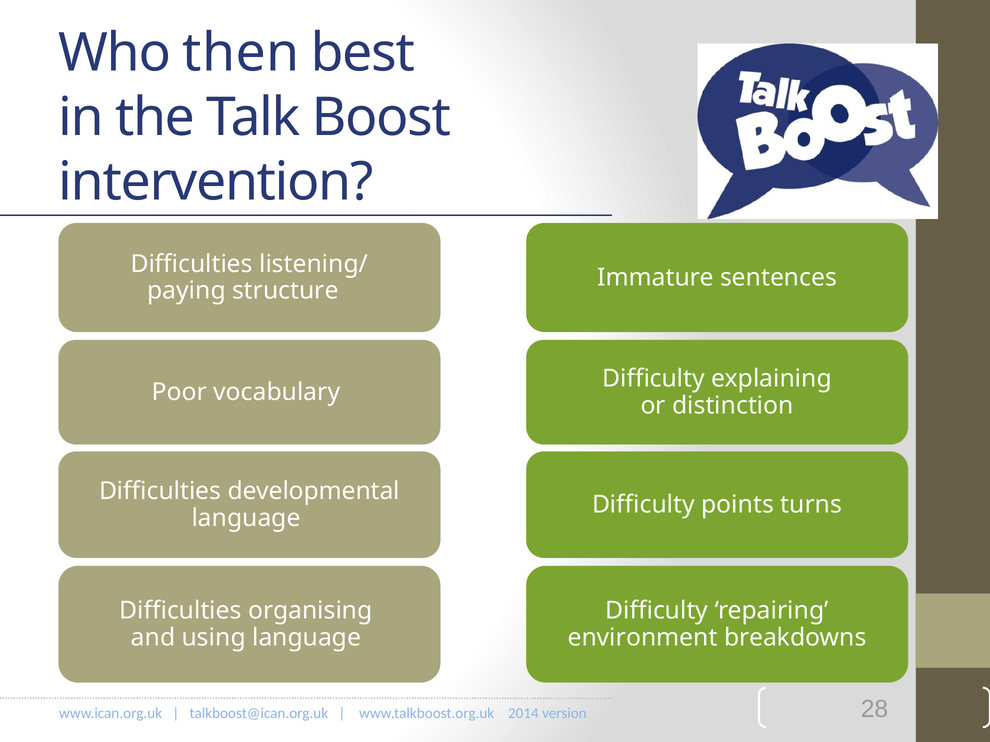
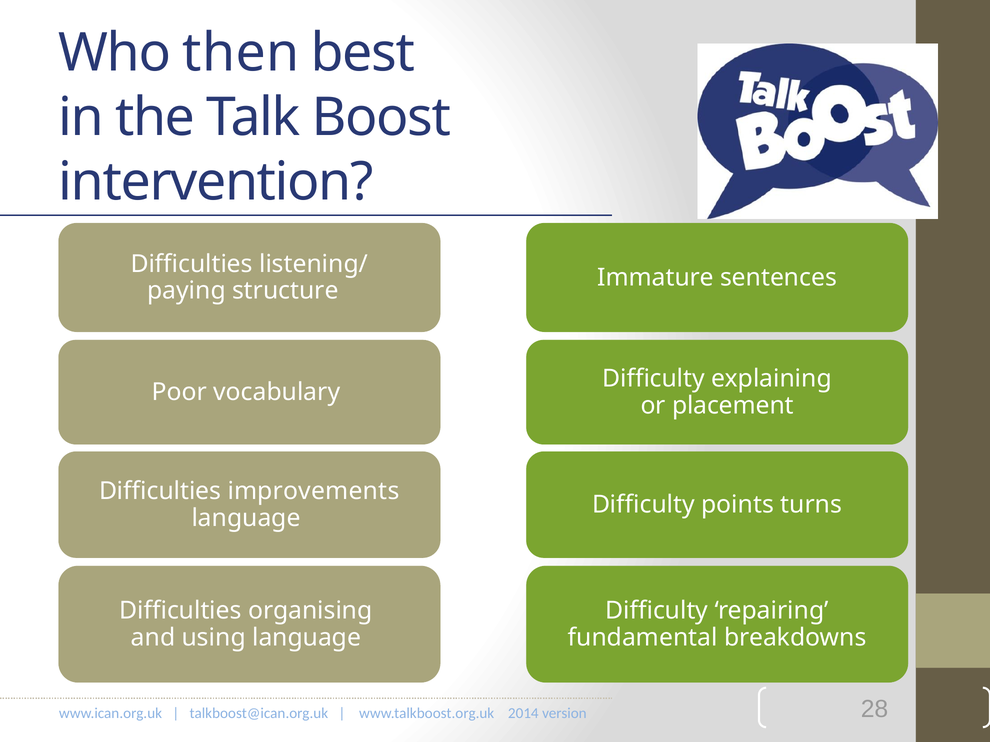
distinction: distinction -> placement (733, 406)
developmental: developmental -> improvements (313, 492)
environment: environment -> fundamental (643, 638)
